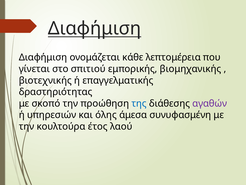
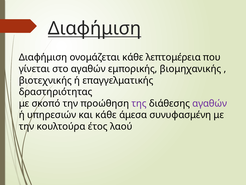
στο σπιτιού: σπιτιού -> αγαθών (88, 69)
της colour: blue -> purple (139, 103)
και όλης: όλης -> κάθε (106, 115)
